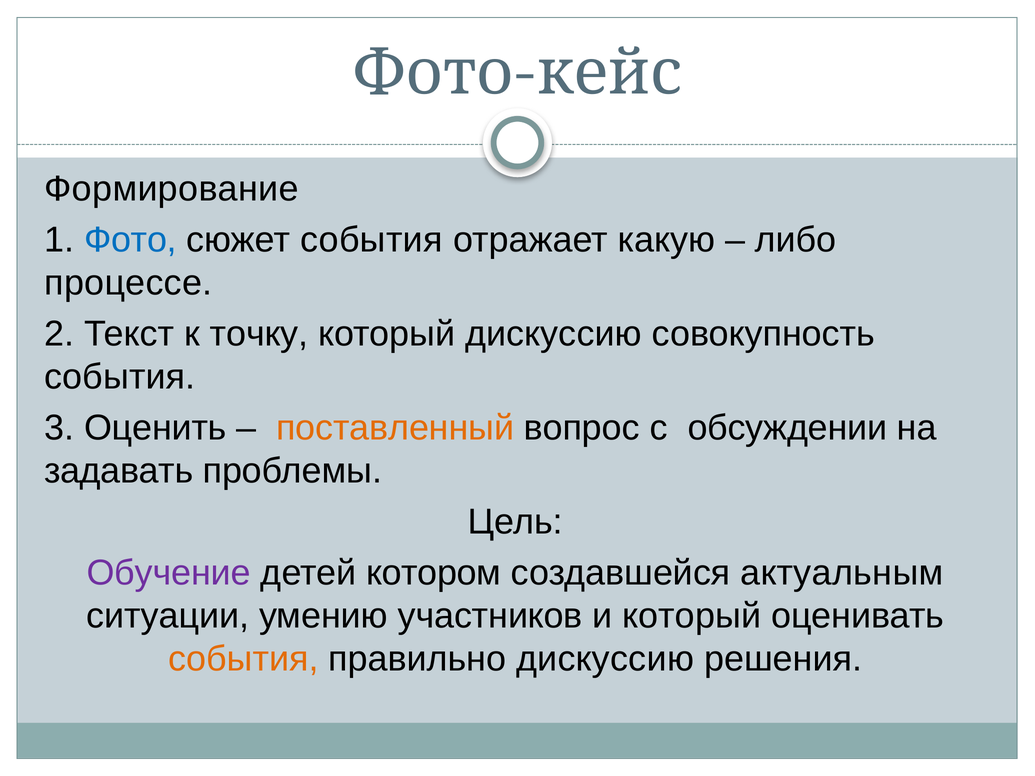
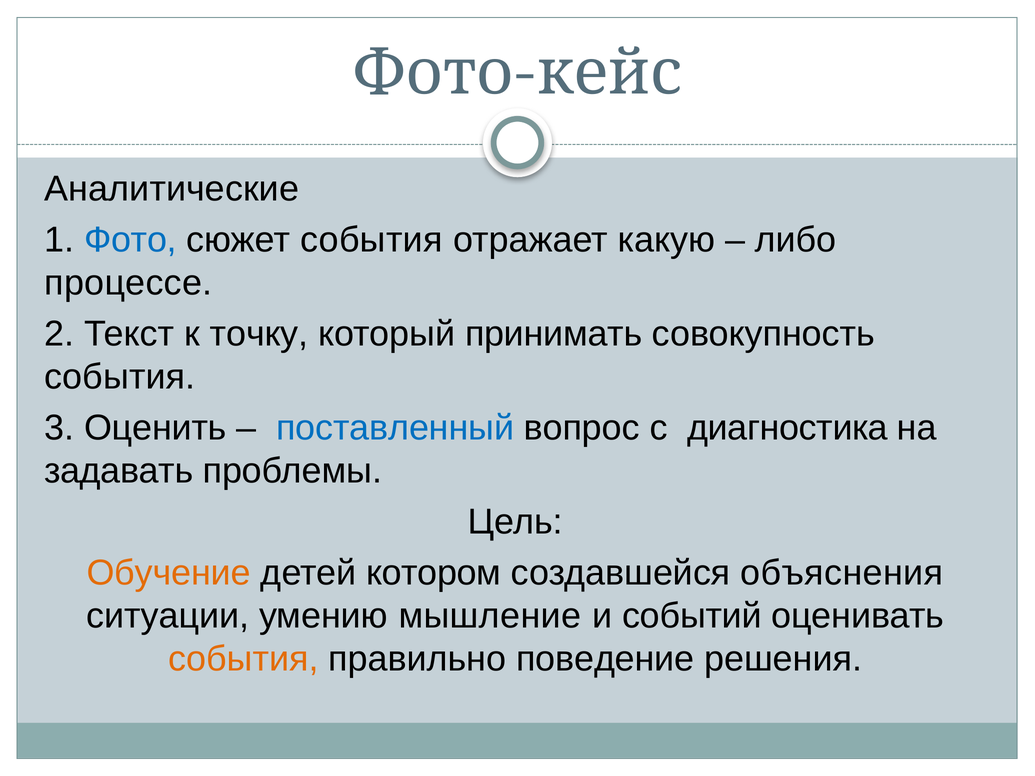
Формирование: Формирование -> Аналитические (172, 189)
который дискуссию: дискуссию -> принимать (554, 334)
поставленный colour: orange -> blue (395, 428)
обсуждении: обсуждении -> диагностика (787, 428)
Обучение colour: purple -> orange (169, 573)
актуальным: актуальным -> объяснения (842, 573)
участников: участников -> мышление (490, 616)
и который: который -> событий (692, 616)
правильно дискуссию: дискуссию -> поведение (605, 659)
